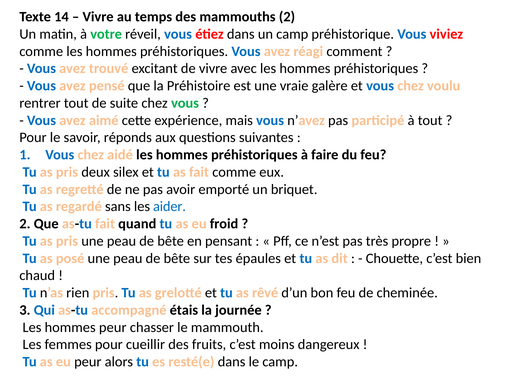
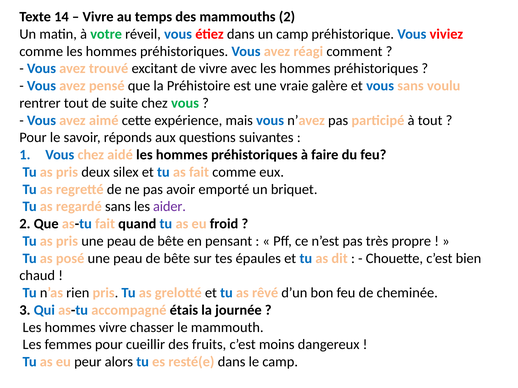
et vous chez: chez -> sans (411, 86)
aider colour: blue -> purple (169, 207)
hommes peur: peur -> vivre (113, 328)
